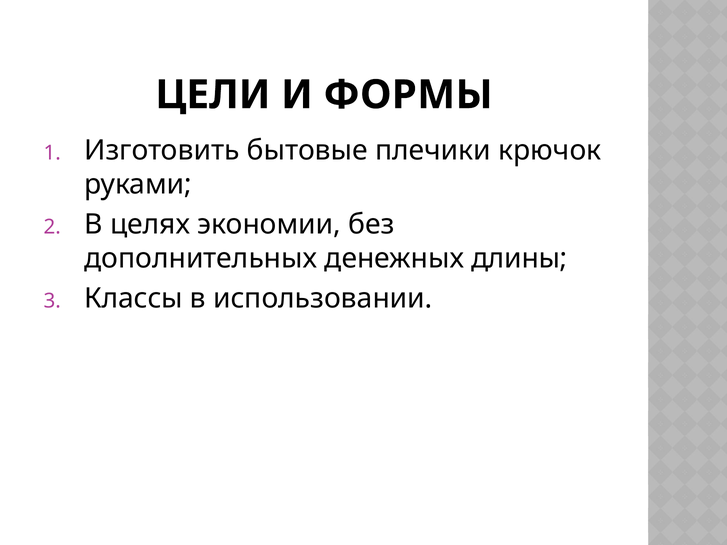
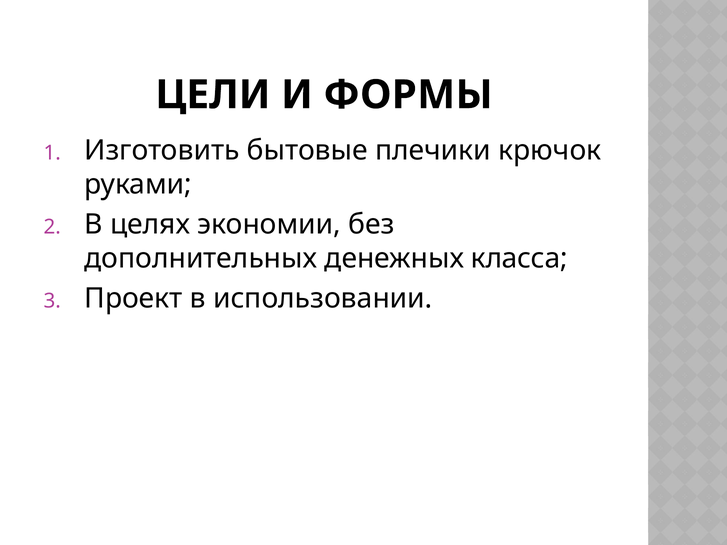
длины: длины -> класса (519, 258)
Классы: Классы -> Проект (134, 298)
